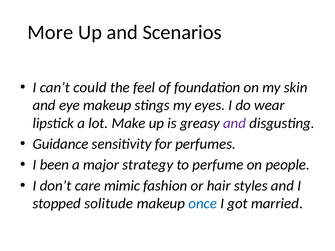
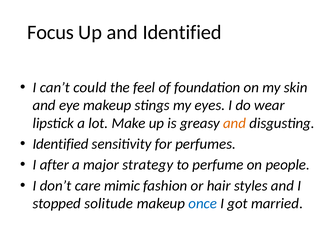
More: More -> Focus (51, 32)
and Scenarios: Scenarios -> Identified (182, 32)
and colour: purple -> orange (235, 123)
Guidance: Guidance -> Identified (61, 144)
been: been -> after (54, 165)
